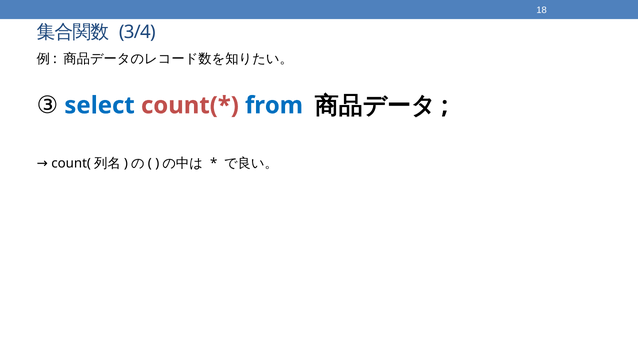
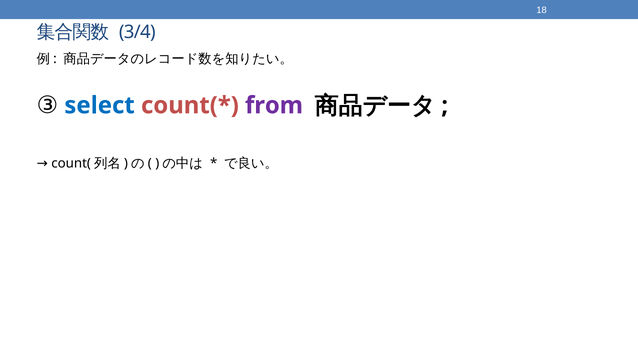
from colour: blue -> purple (274, 105)
